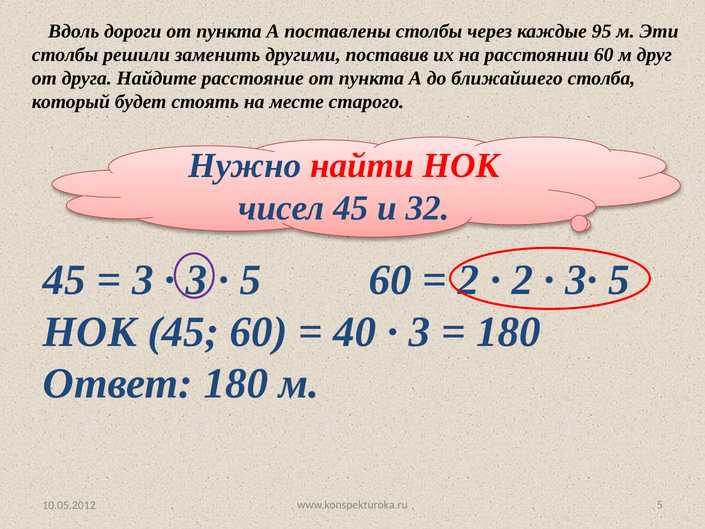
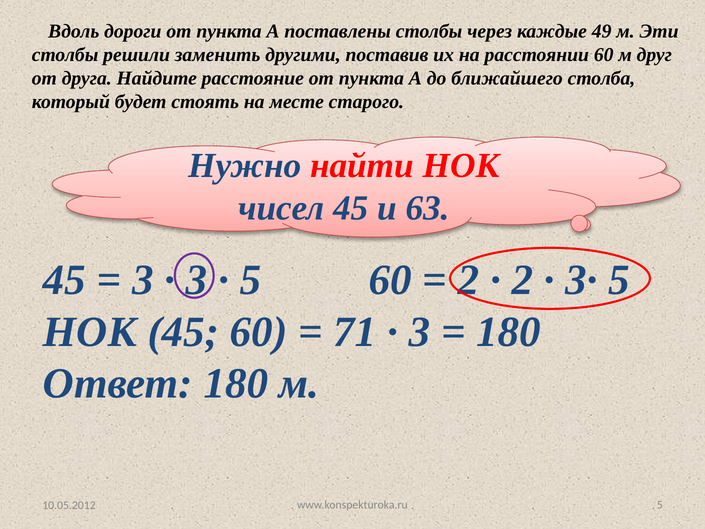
95: 95 -> 49 (602, 31)
32: 32 -> 63 (428, 208)
40: 40 -> 71 (355, 332)
